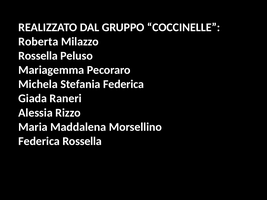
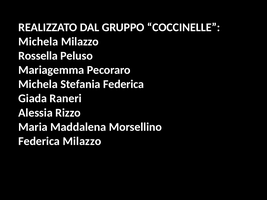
Roberta: Roberta -> Michela (38, 42)
Federica Rossella: Rossella -> Milazzo (82, 141)
